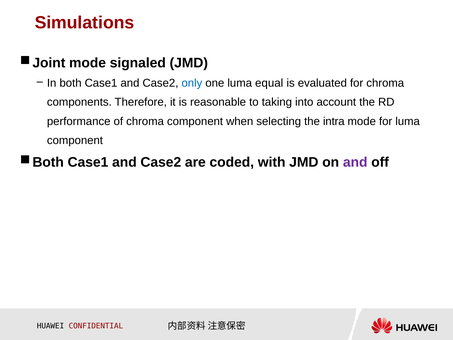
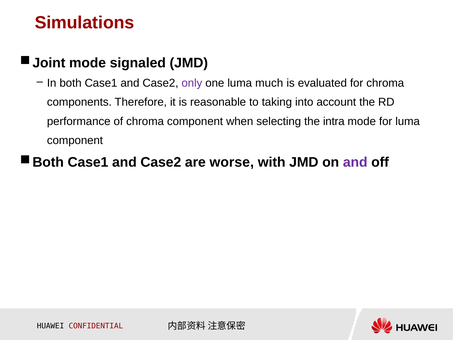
only colour: blue -> purple (192, 83)
equal: equal -> much (269, 83)
coded: coded -> worse (232, 162)
